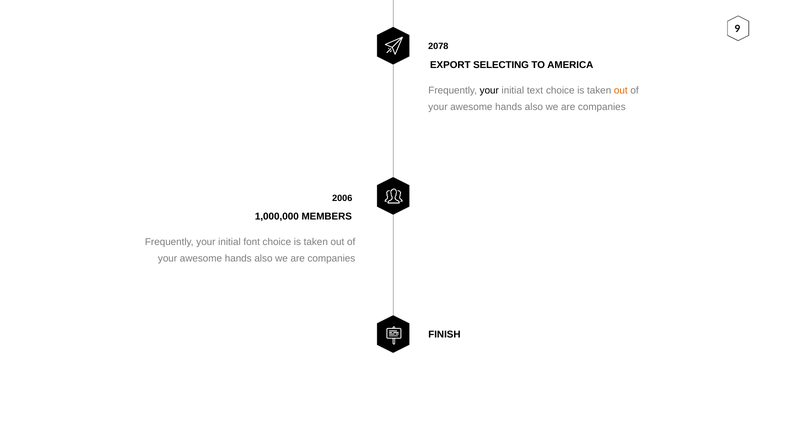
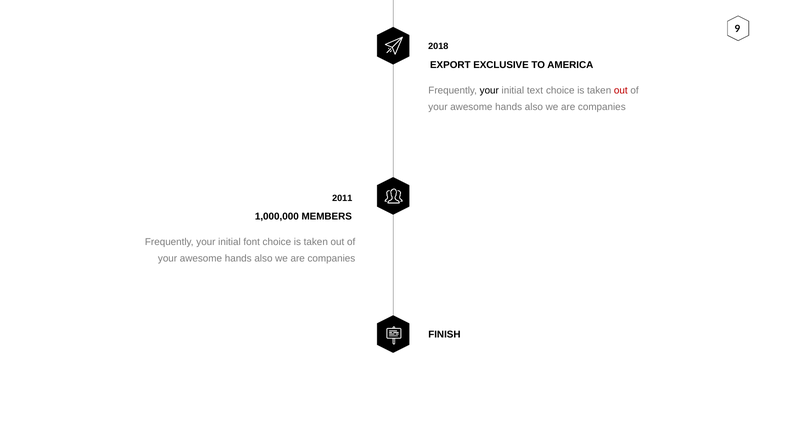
2078: 2078 -> 2018 (438, 46)
SELECTING: SELECTING -> EXCLUSIVE (501, 65)
out colour: orange -> red (621, 90)
2006: 2006 -> 2011 (342, 198)
